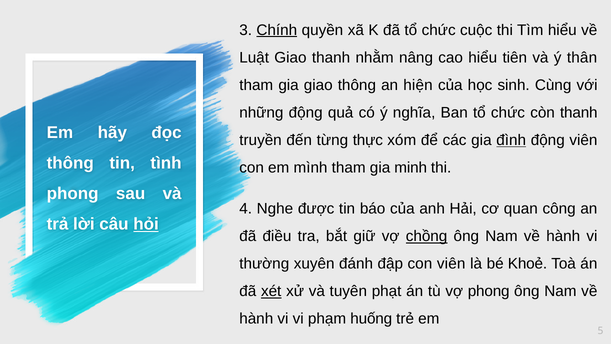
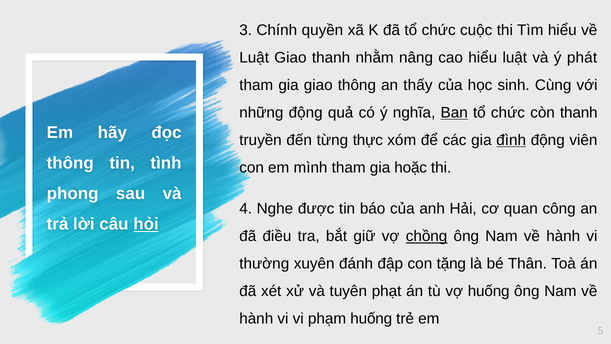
Chính underline: present -> none (277, 30)
hiểu tiên: tiên -> luật (515, 58)
thân: thân -> phát (582, 58)
hiện: hiện -> thấy (418, 85)
Ban underline: none -> present (454, 113)
minh: minh -> hoặc (411, 168)
con viên: viên -> tặng (451, 264)
Khoẻ: Khoẻ -> Thân (527, 264)
xét underline: present -> none (271, 291)
vợ phong: phong -> huống (489, 291)
